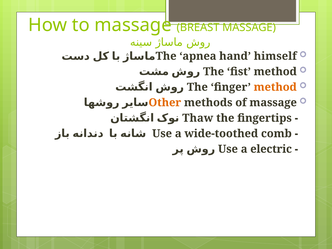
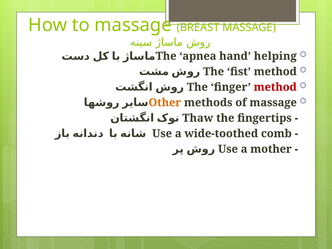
himself: himself -> helping (275, 56)
method colour: orange -> red (275, 87)
electric: electric -> mother (271, 149)
